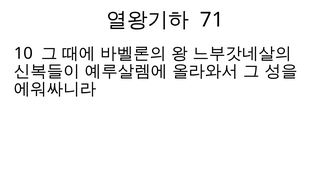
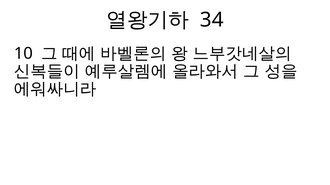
71: 71 -> 34 (212, 20)
